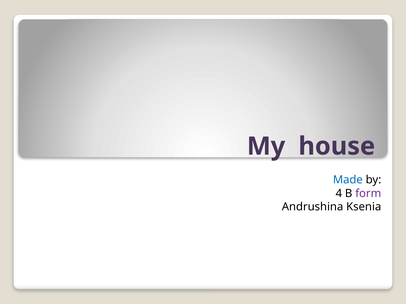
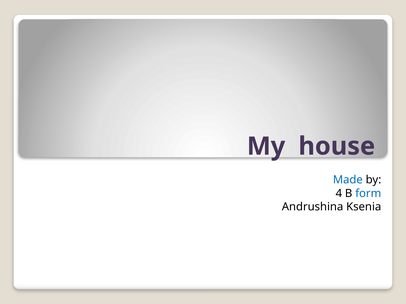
form colour: purple -> blue (368, 194)
